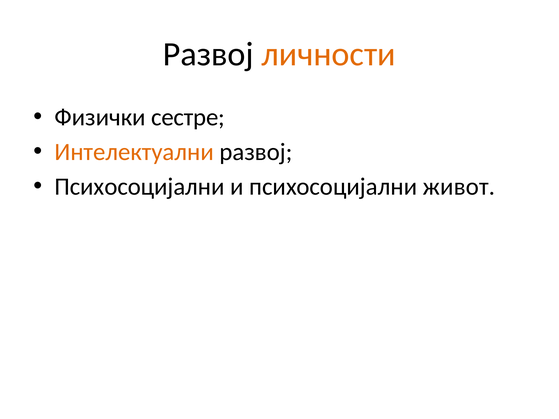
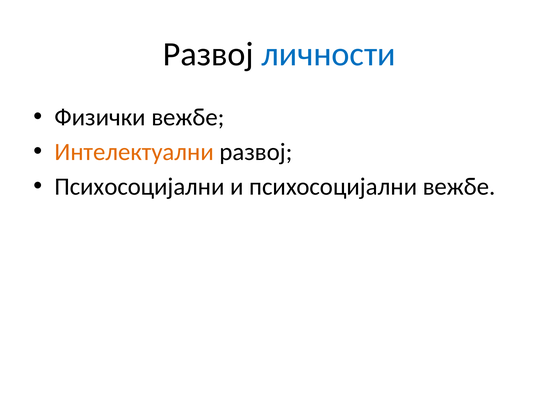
личности colour: orange -> blue (329, 54)
Физички сестре: сестре -> вежбе (188, 117)
психосоцијални живот: живот -> вежбе (459, 187)
